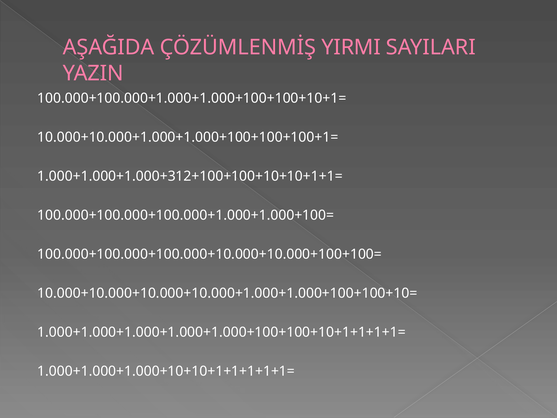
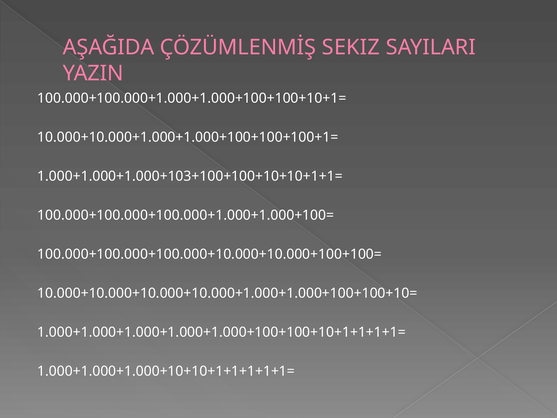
YIRMI: YIRMI -> SEKIZ (351, 47)
1.000+1.000+1.000+312+100+100+10+10+1+1=: 1.000+1.000+1.000+312+100+100+10+10+1+1= -> 1.000+1.000+1.000+103+100+100+10+10+1+1= (190, 176)
